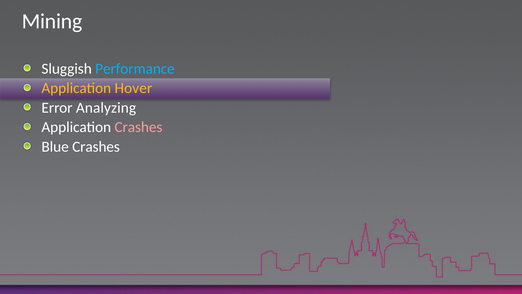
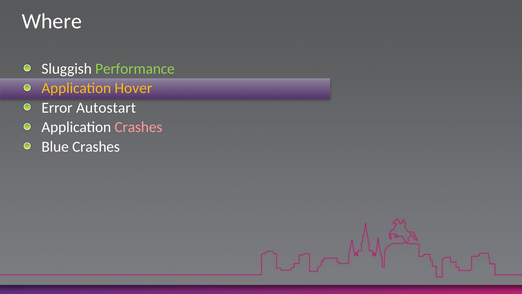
Mining: Mining -> Where (52, 21)
Performance colour: light blue -> light green (135, 69)
Analyzing: Analyzing -> Autostart (106, 108)
